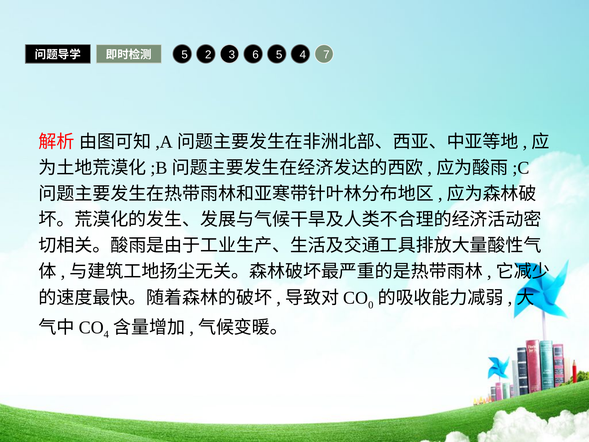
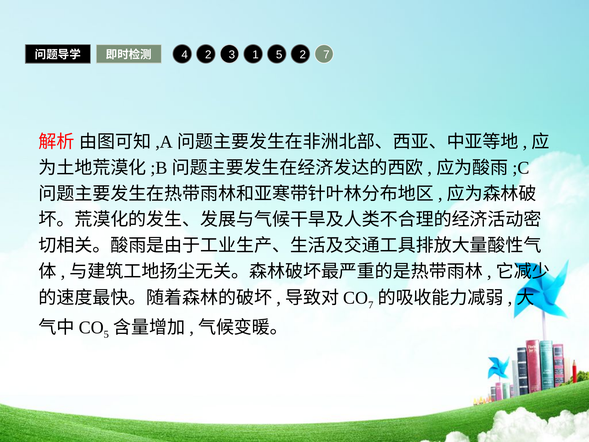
5: 5 -> 4 (185, 55)
6: 6 -> 1 (256, 55)
5 4: 4 -> 2 (303, 55)
0: 0 -> 7 (371, 305)
4: 4 -> 5 (106, 334)
